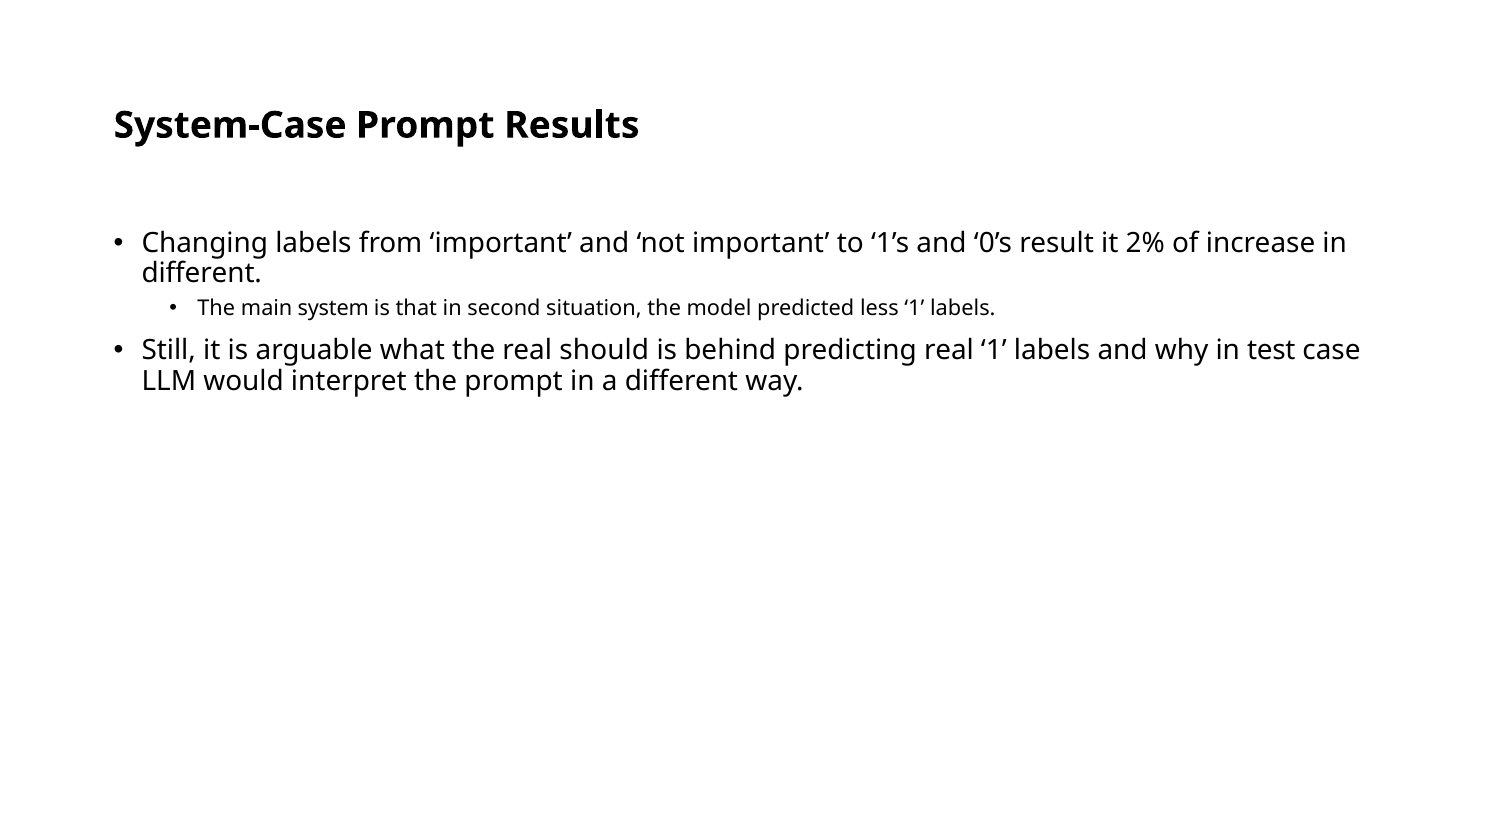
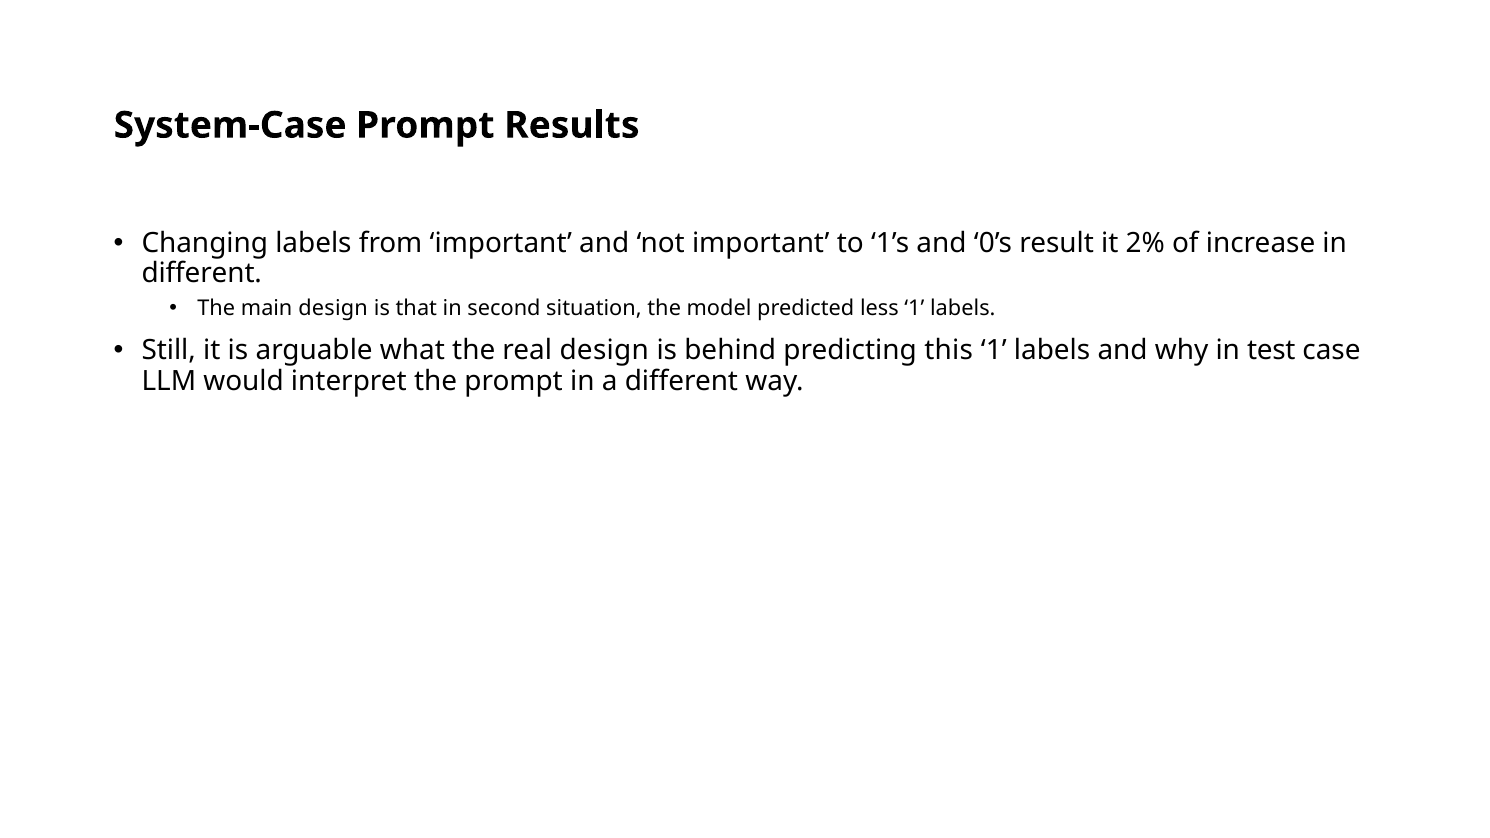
main system: system -> design (333, 308)
real should: should -> design (604, 351)
predicting real: real -> this (949, 351)
